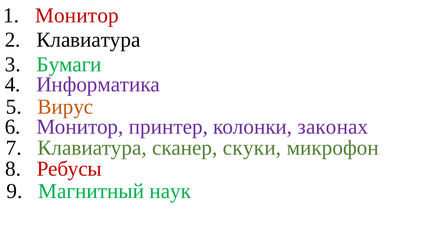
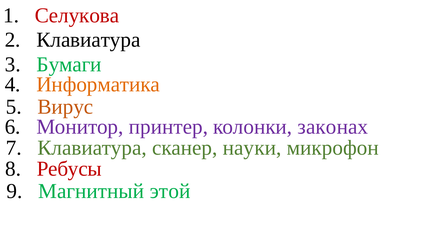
1 Монитор: Монитор -> Селукова (77, 16)
Информатика colour: purple -> orange (98, 84)
скуки: скуки -> науки (252, 147)
наук: наук -> этой (170, 191)
